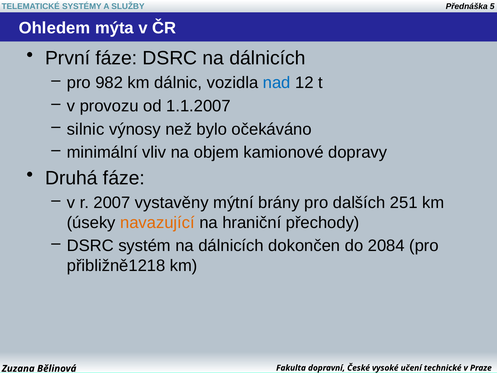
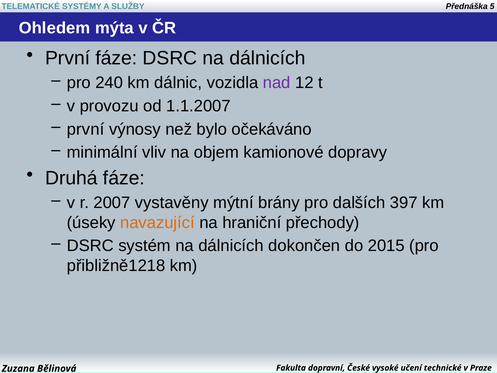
982: 982 -> 240 (109, 83)
nad colour: blue -> purple (277, 83)
silnic: silnic -> první (86, 129)
251: 251 -> 397 (404, 203)
2084: 2084 -> 2015 (386, 246)
